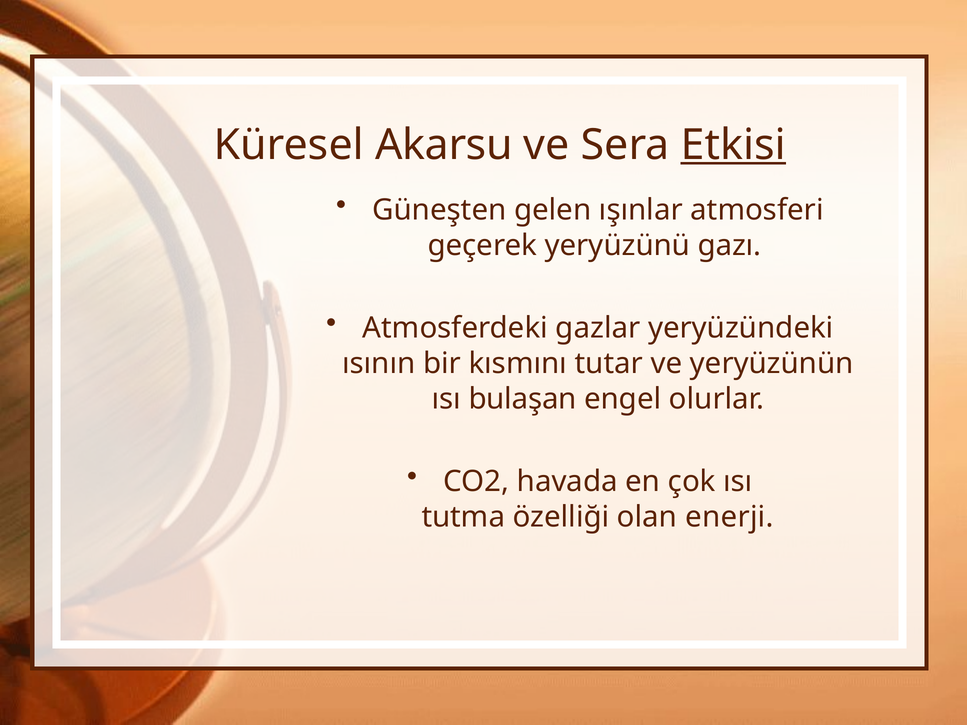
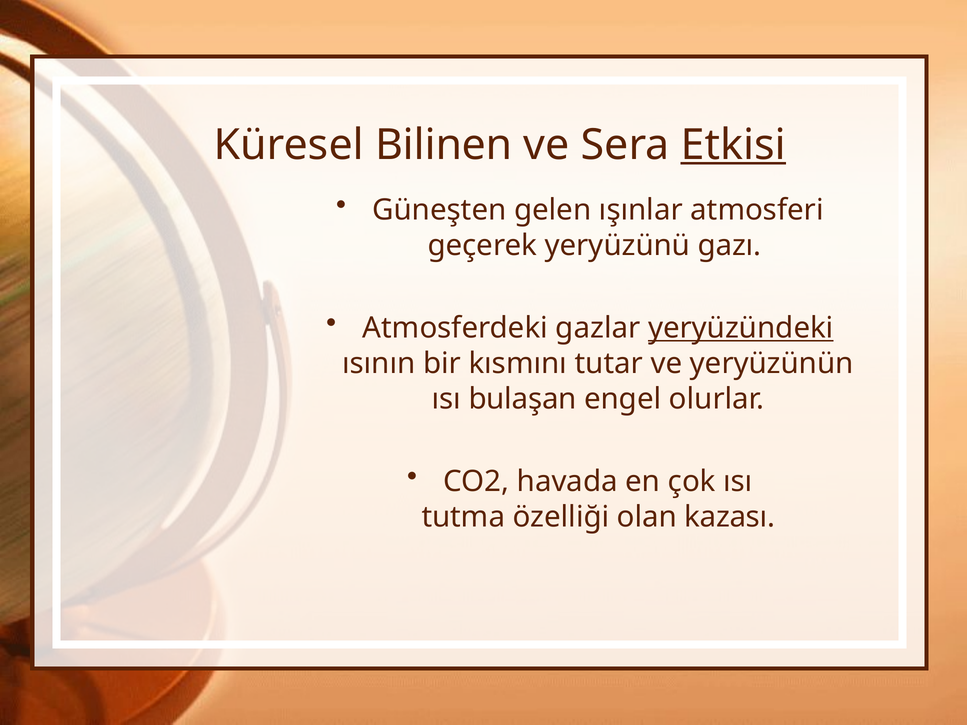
Akarsu: Akarsu -> Bilinen (444, 145)
yeryüzündeki underline: none -> present (741, 328)
enerji: enerji -> kazası (730, 517)
